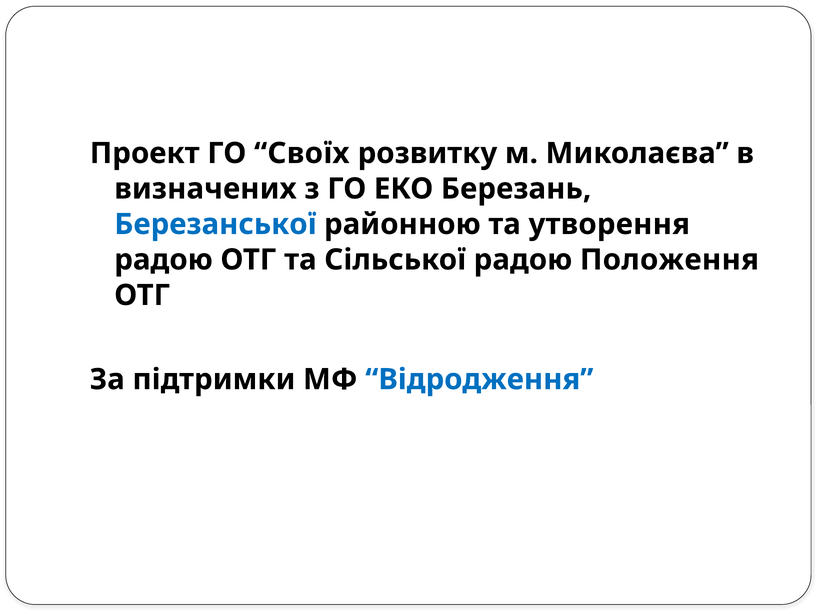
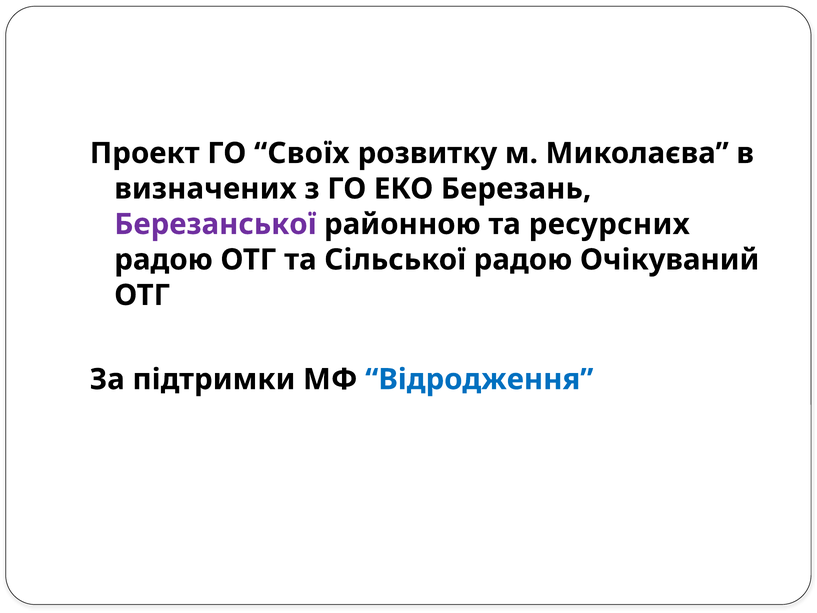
Березанської colour: blue -> purple (215, 224)
утворення: утворення -> ресурсних (609, 224)
Положення: Положення -> Очікуваний (670, 260)
